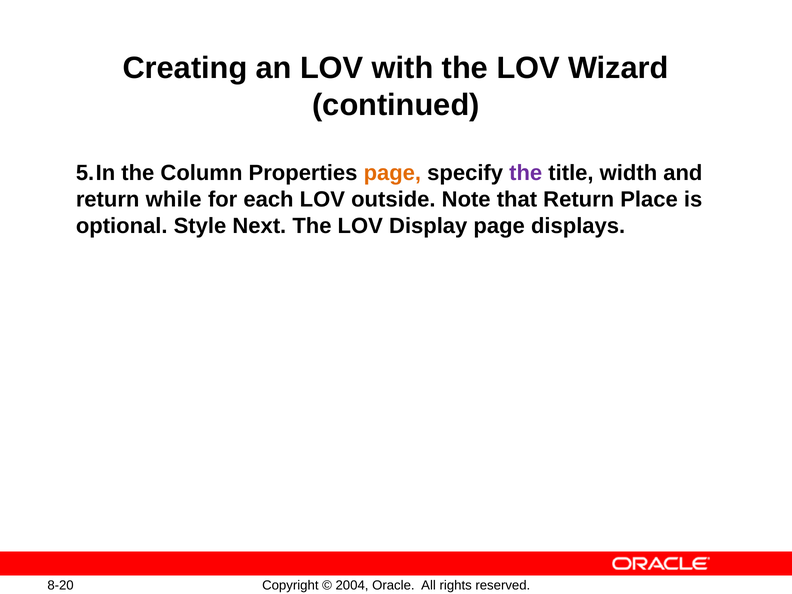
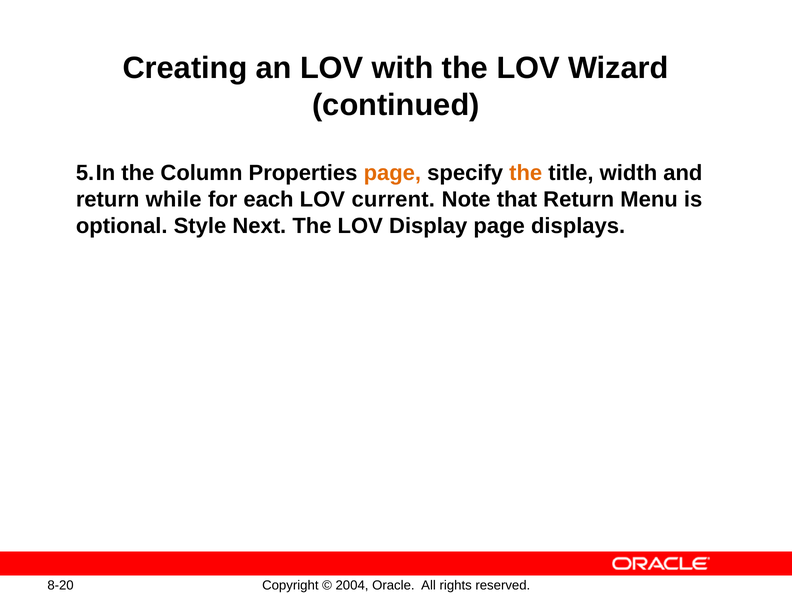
the colour: purple -> orange (526, 173)
outside: outside -> current (393, 200)
Place: Place -> Menu (649, 200)
